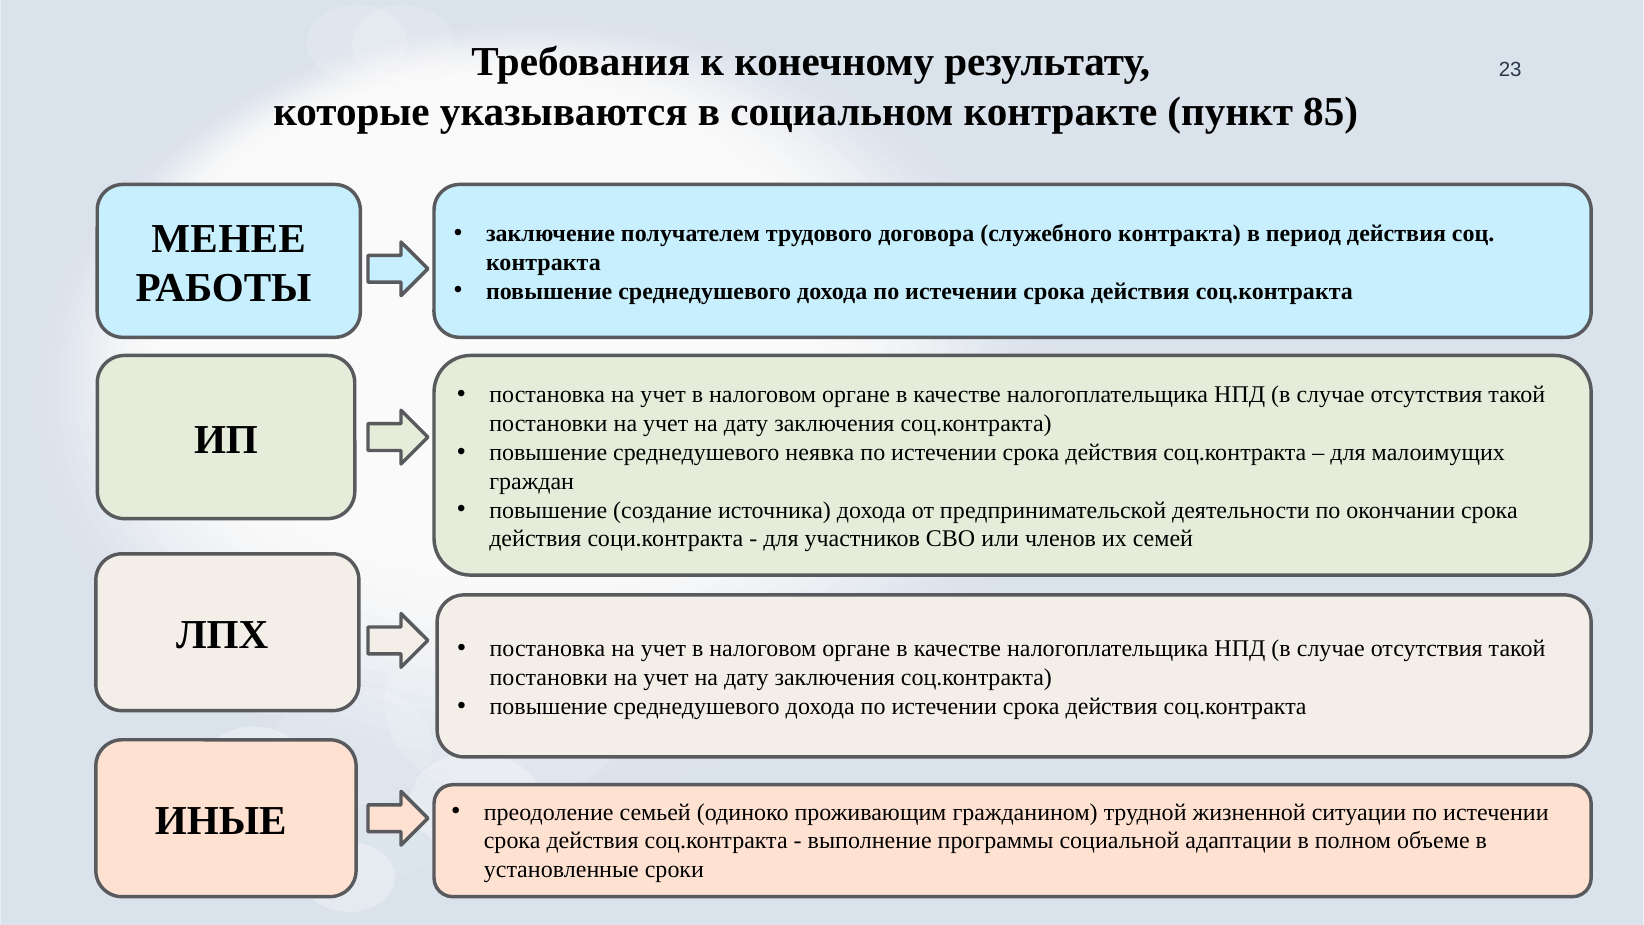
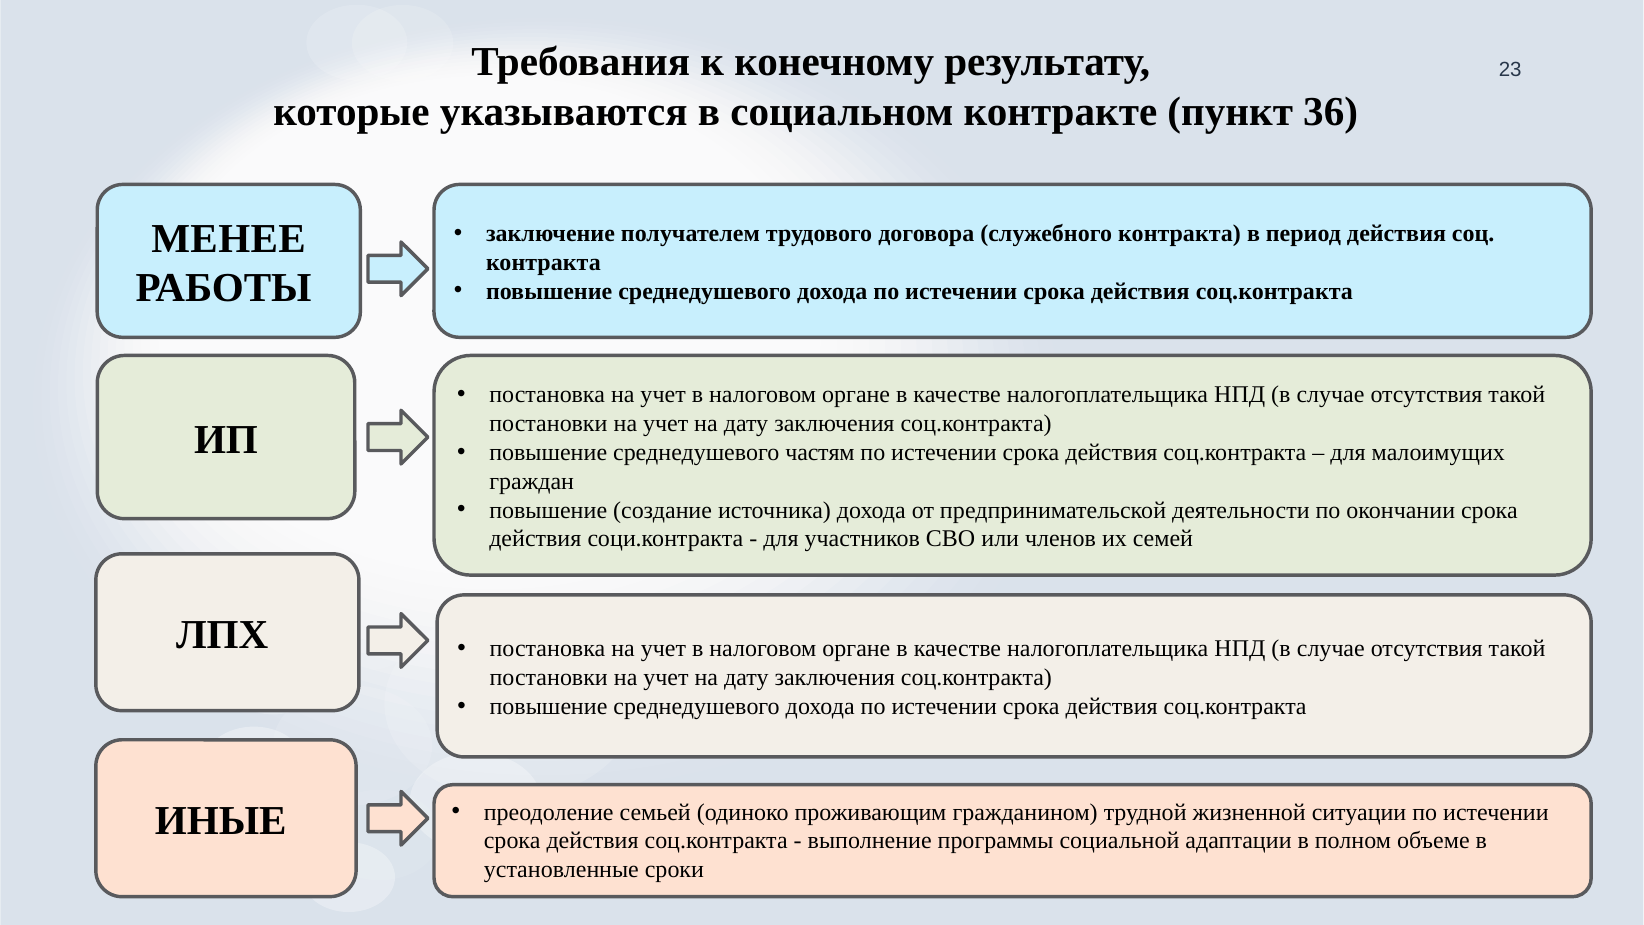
85: 85 -> 36 (1331, 112)
неявка: неявка -> частям (820, 452)
